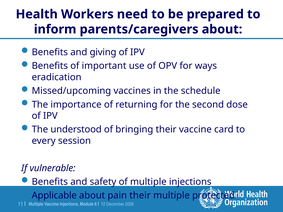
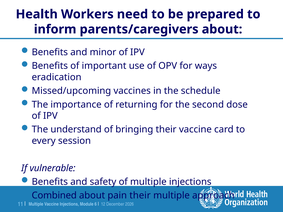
giving: giving -> minor (103, 52)
understood: understood -> understand (76, 130)
Applicable: Applicable -> Combined (54, 196)
protected: protected -> approach (213, 196)
